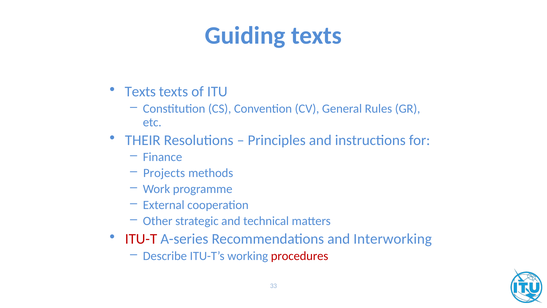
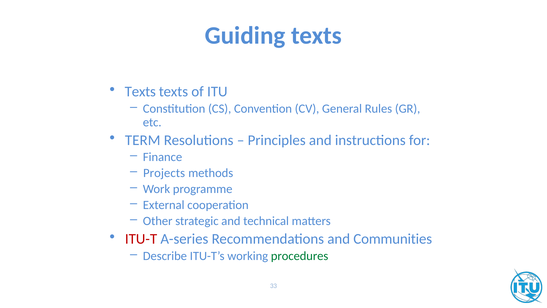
THEIR: THEIR -> TERM (143, 140)
Interworking: Interworking -> Communities (393, 239)
procedures colour: red -> green (300, 256)
